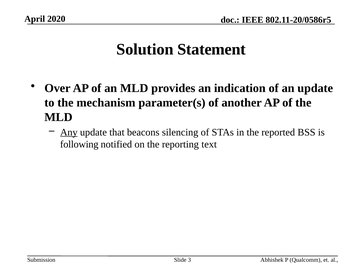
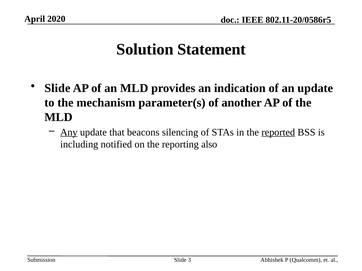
Over: Over -> Slide (57, 88)
reported underline: none -> present (278, 132)
following: following -> including (79, 145)
text: text -> also (209, 145)
